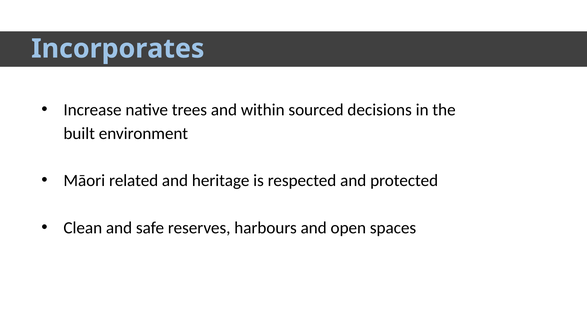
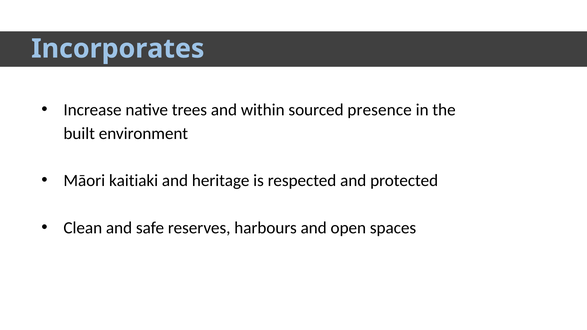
decisions: decisions -> presence (380, 110)
related: related -> kaitiaki (134, 181)
